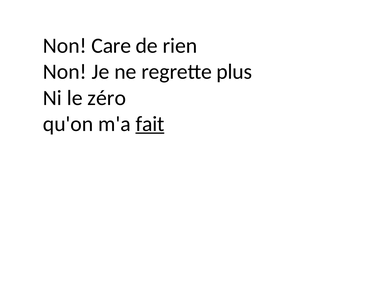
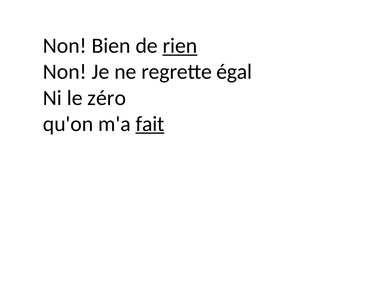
Care: Care -> Bien (111, 46)
rien underline: none -> present (180, 46)
plus: plus -> égal (234, 72)
